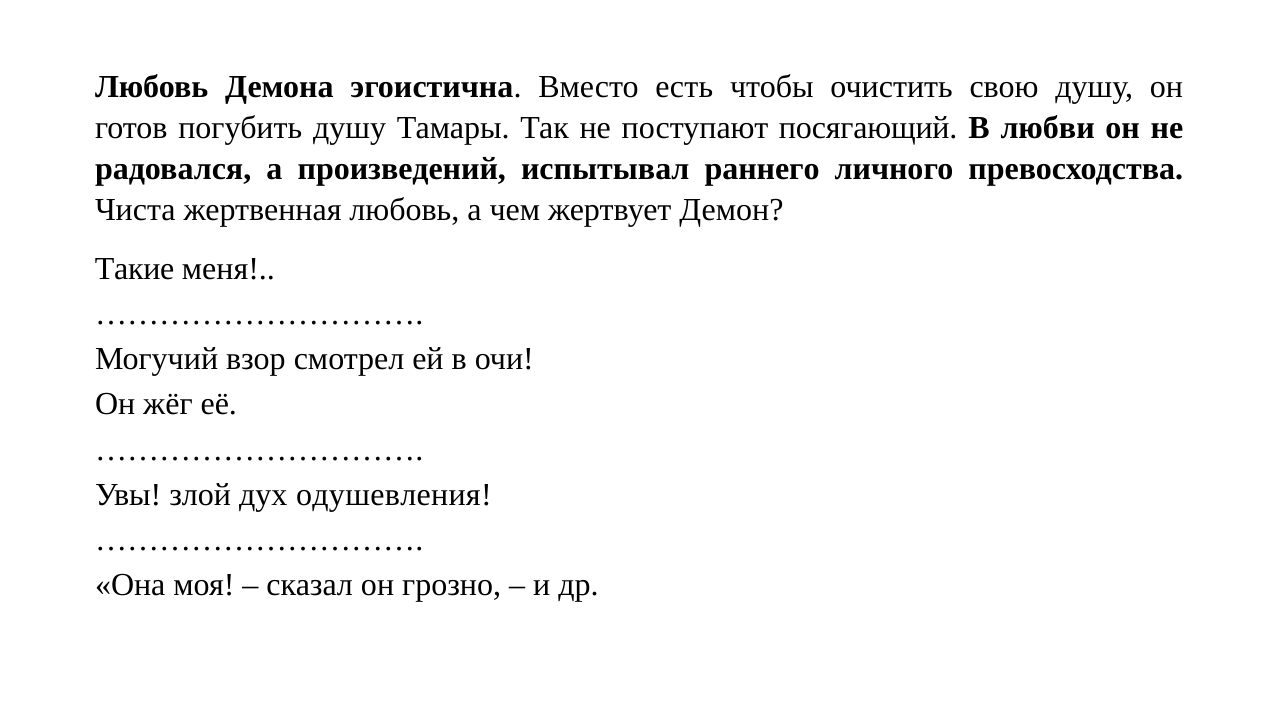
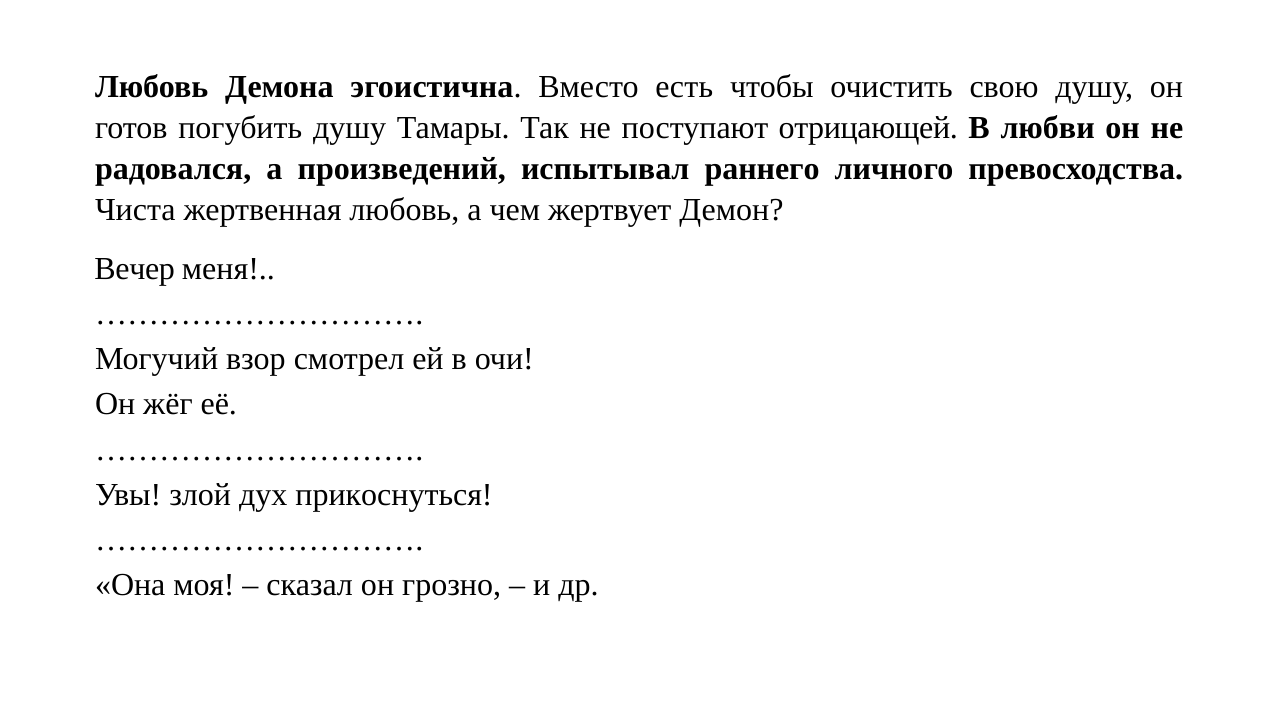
посягающий: посягающий -> отрицающей (868, 128)
Такие: Такие -> Вечер (135, 268)
одушевления: одушевления -> прикоснуться (394, 494)
